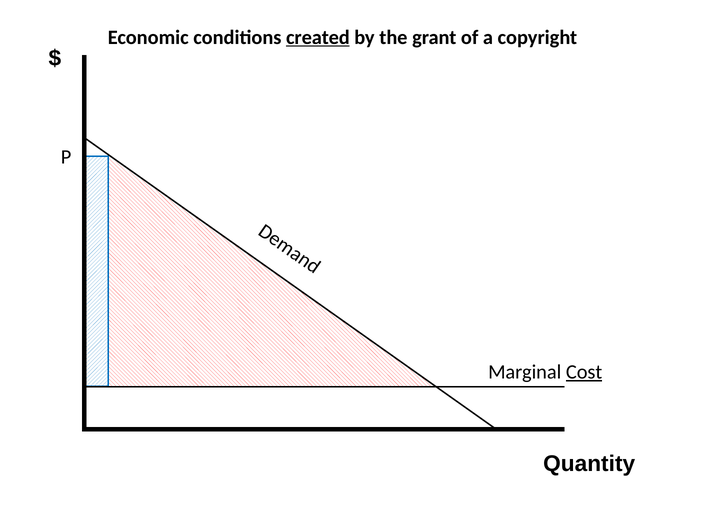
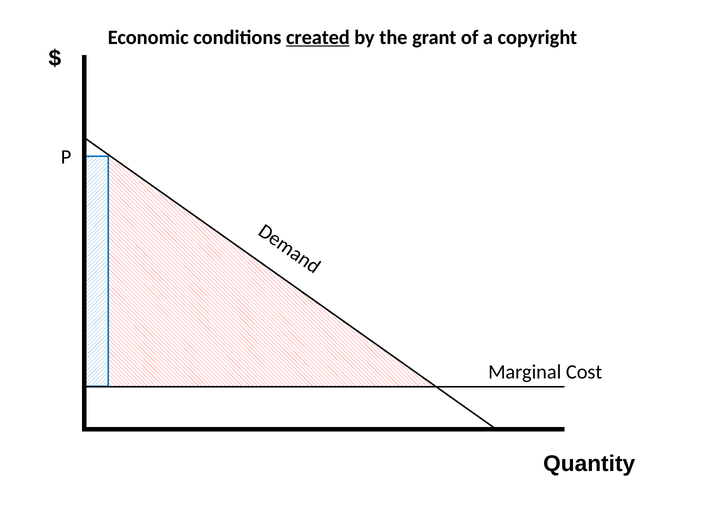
Cost underline: present -> none (584, 372)
